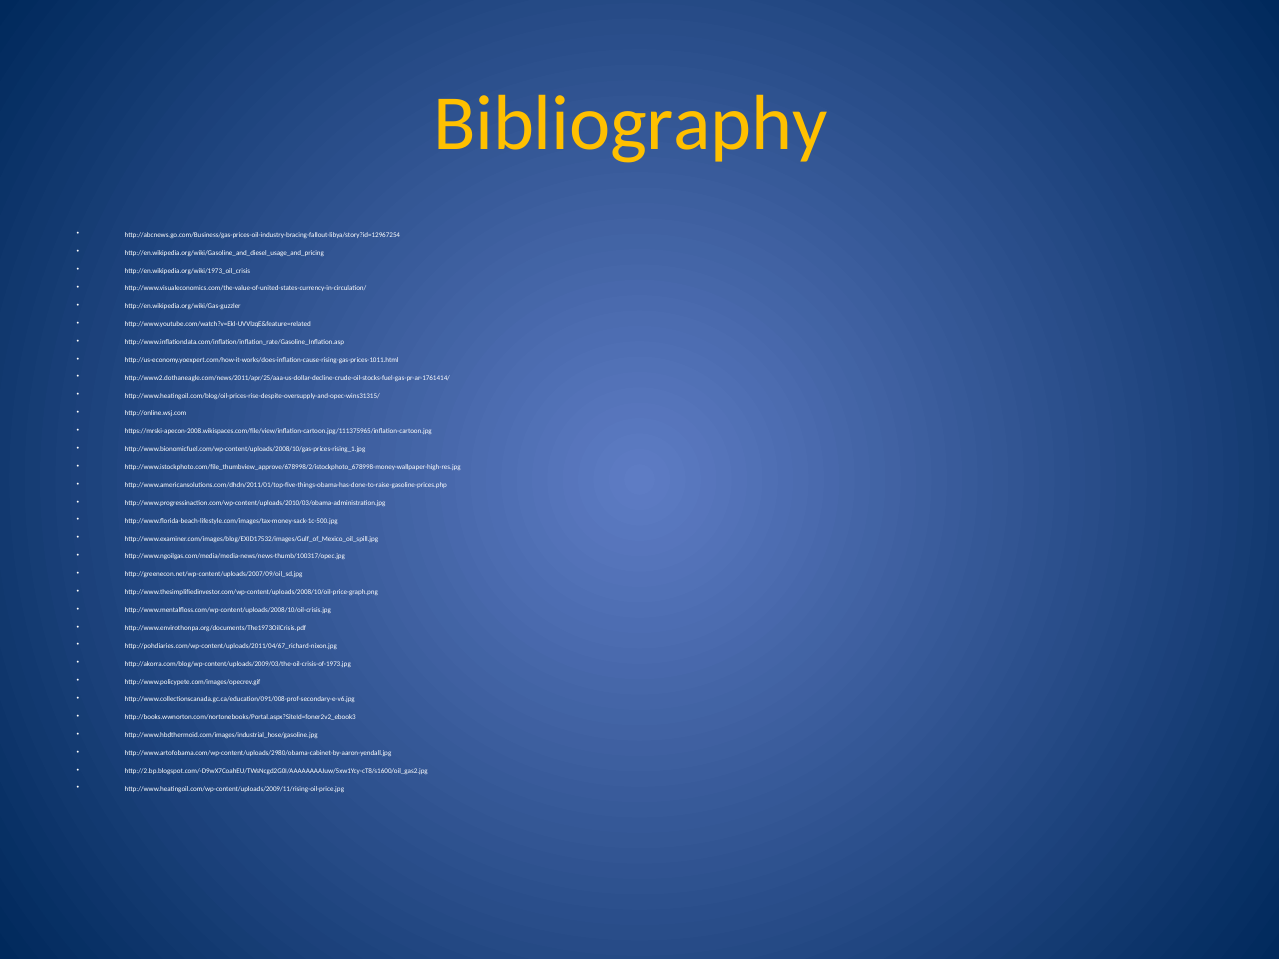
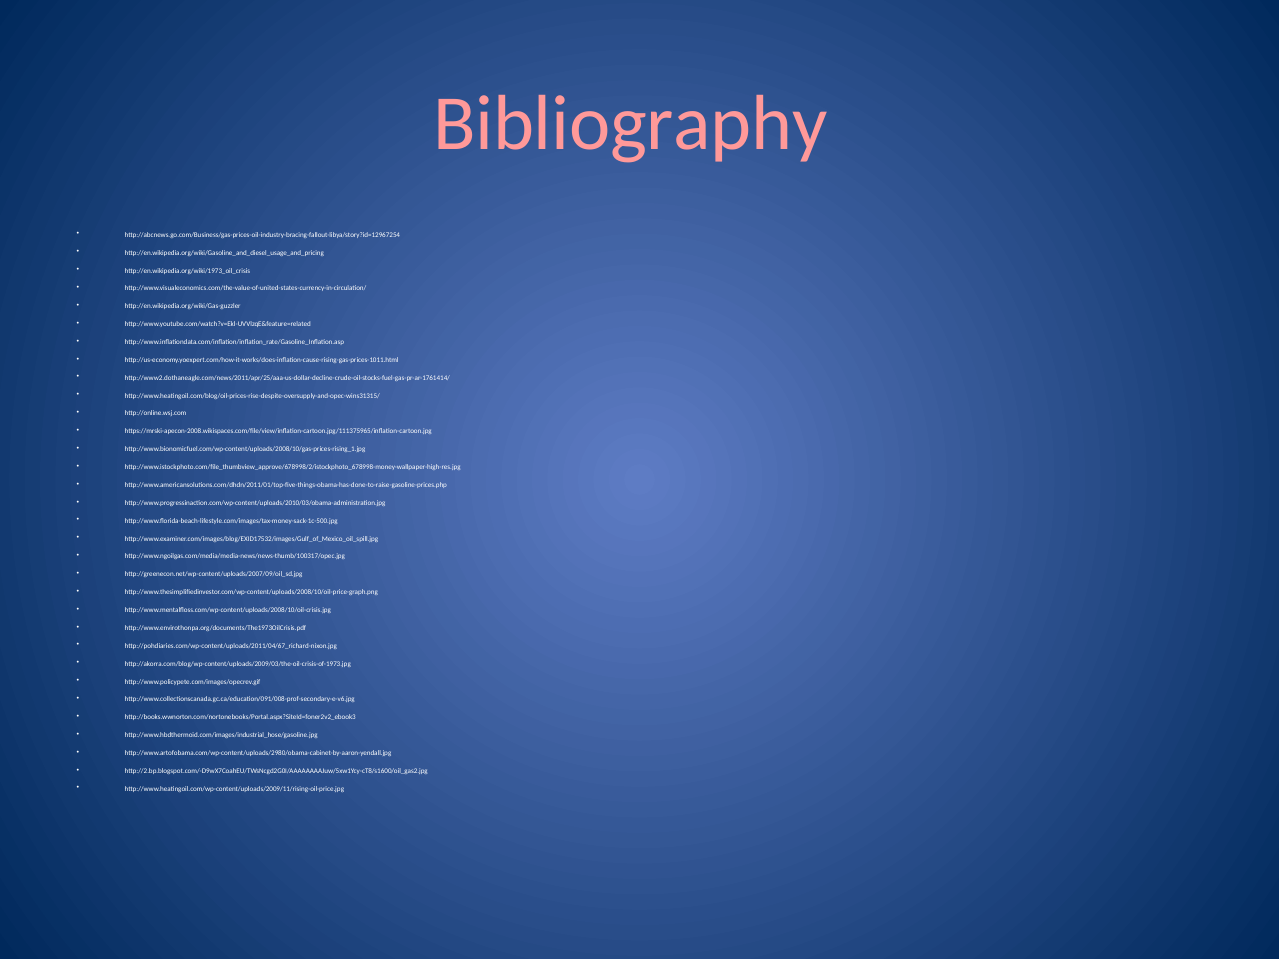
Bibliography colour: yellow -> pink (630, 124)
